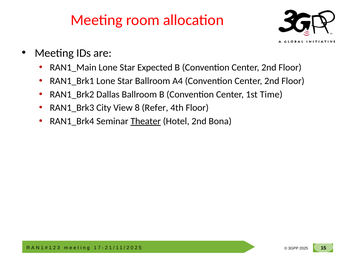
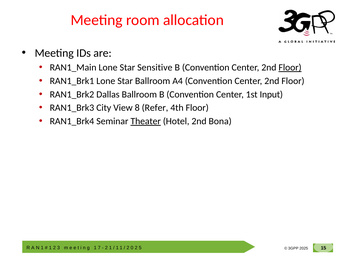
Expected: Expected -> Sensitive (155, 67)
Floor underline: none -> present (290, 67)
Time: Time -> Input (271, 94)
